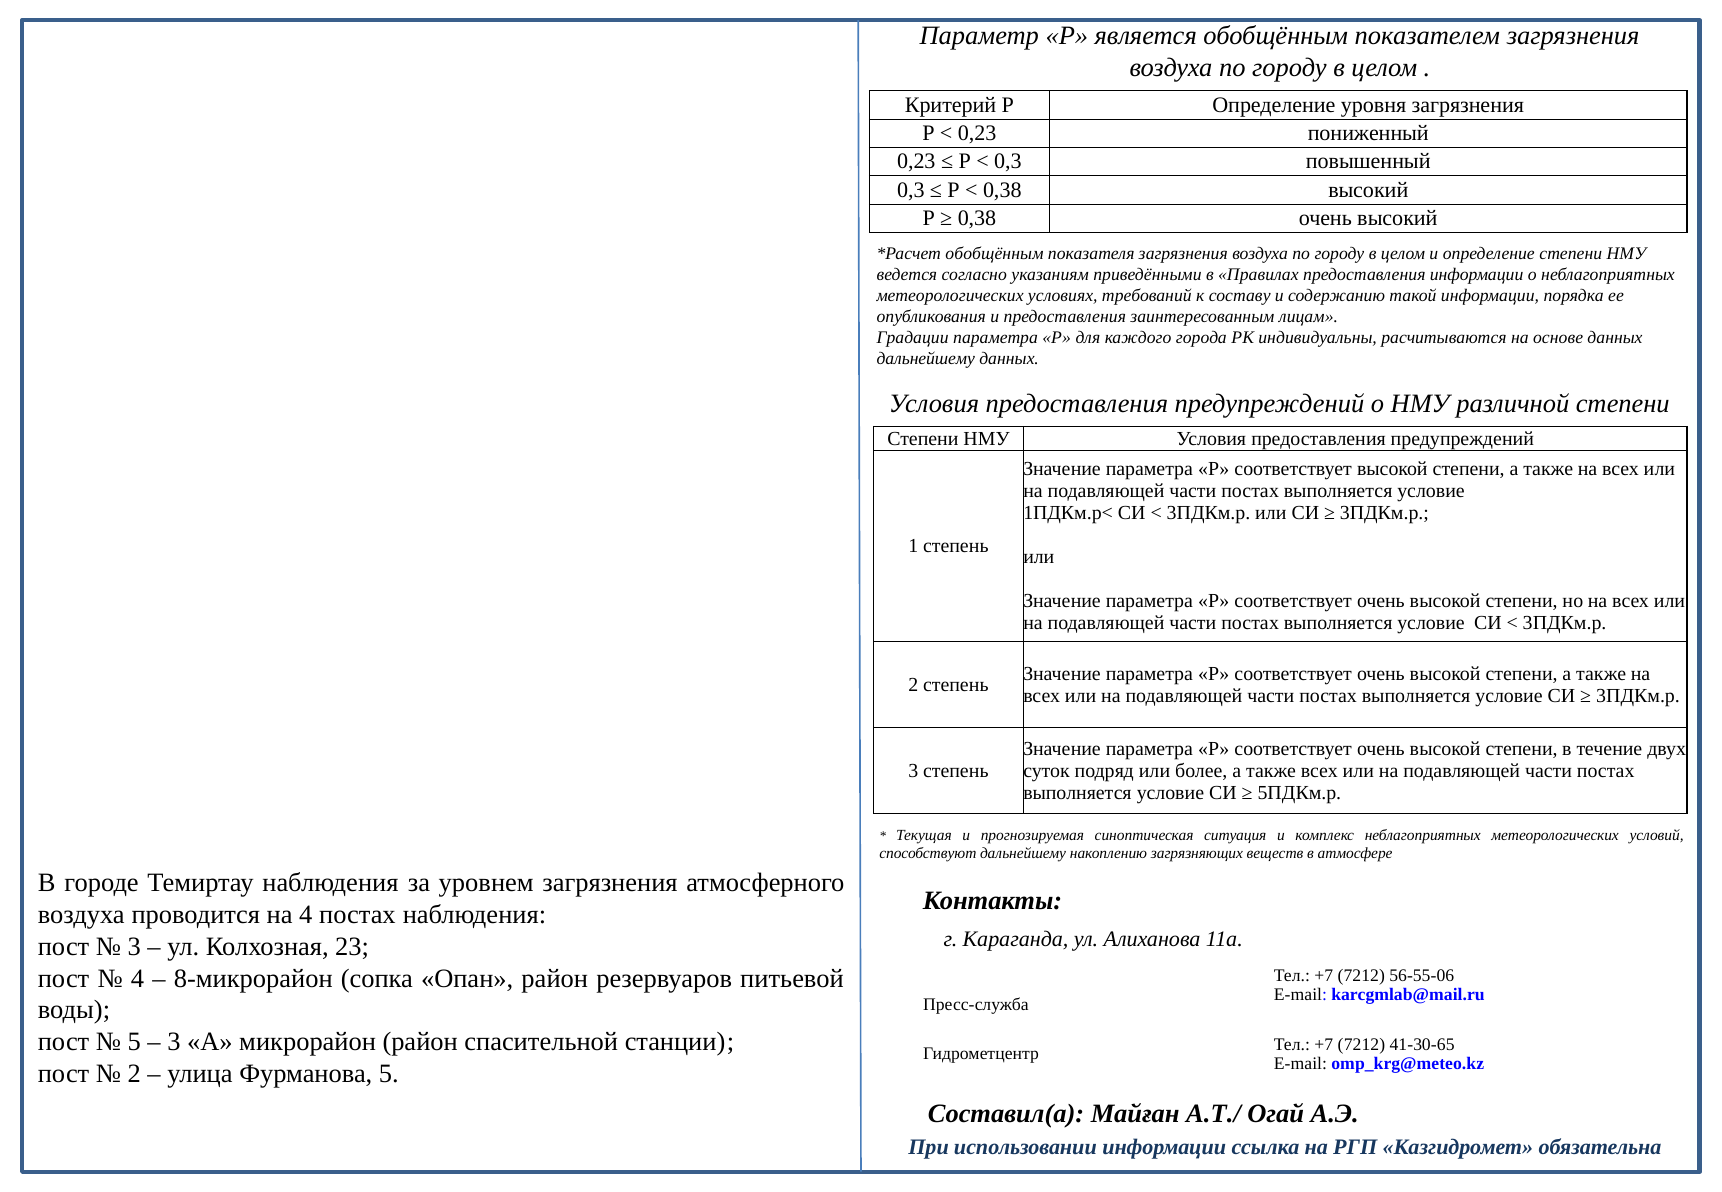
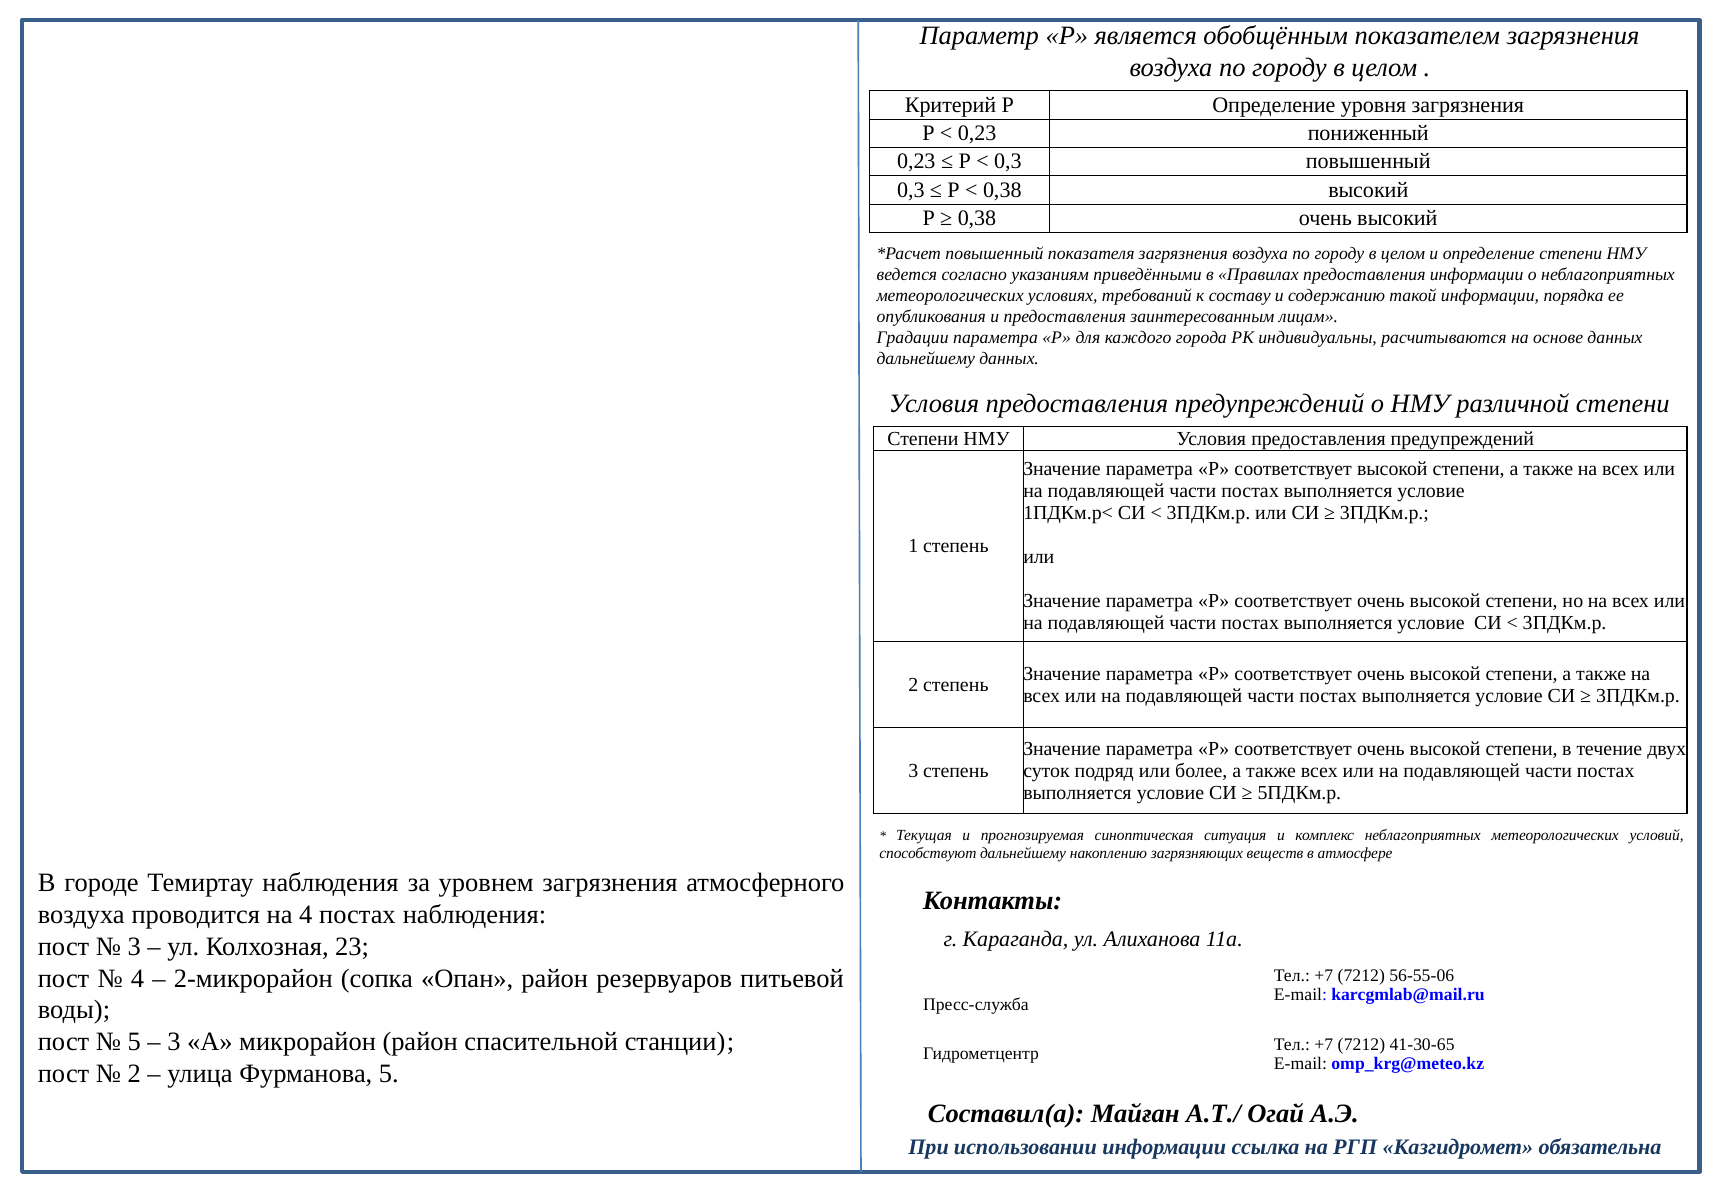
обобщённым: обобщённым -> повышенный (994, 253)
8-микрорайон: 8-микрорайон -> 2-микрорайон (253, 979)
